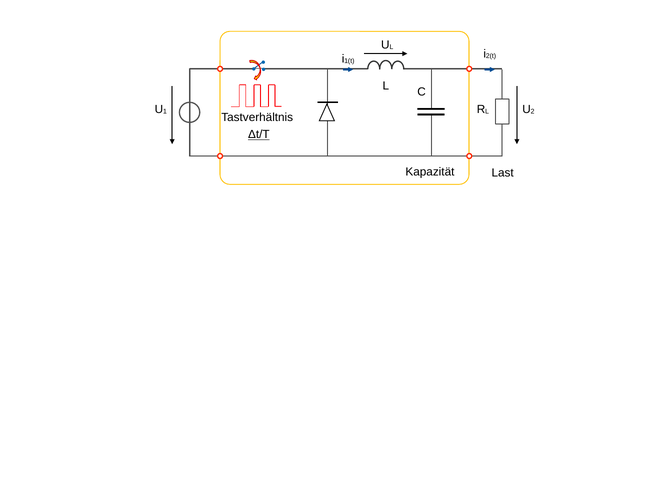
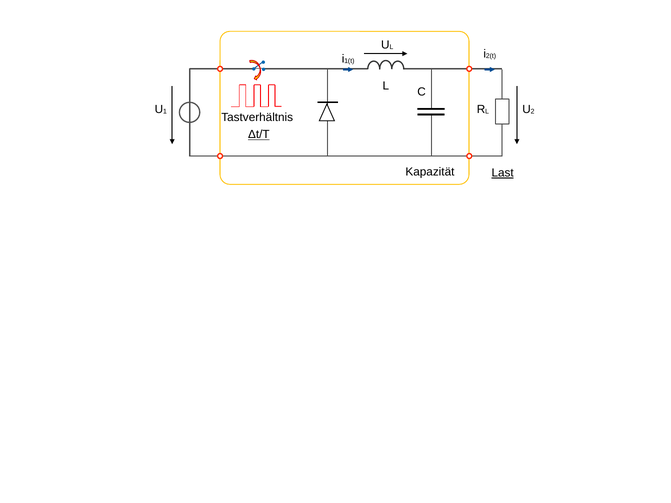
Last underline: none -> present (503, 173)
